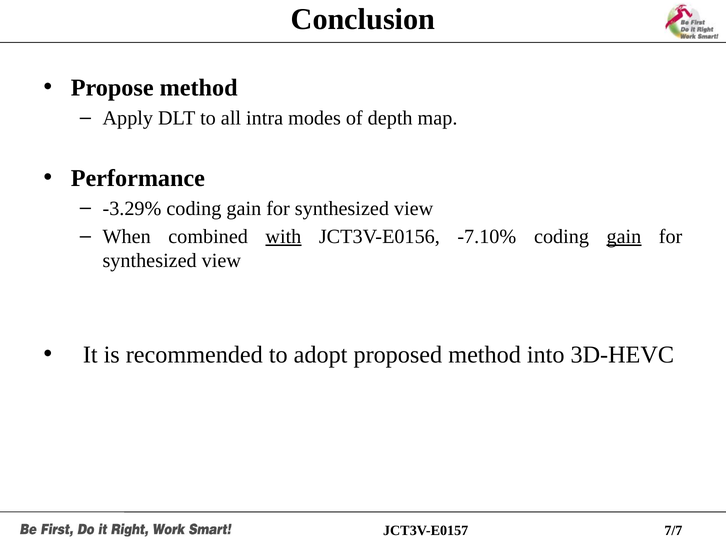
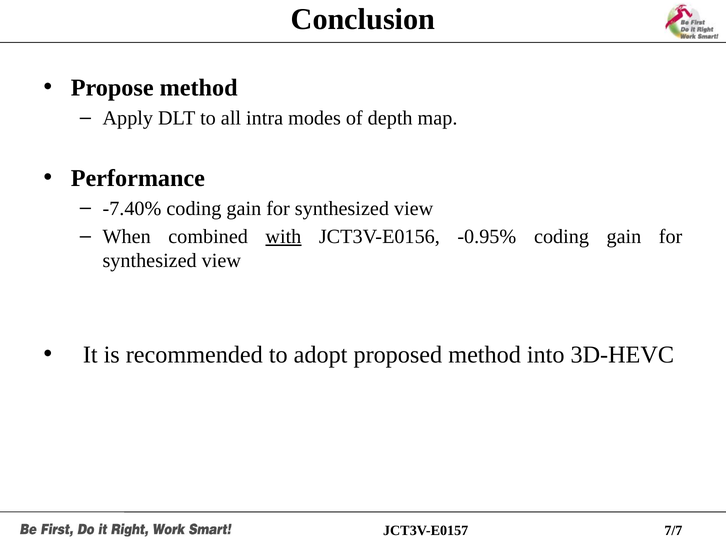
-3.29%: -3.29% -> -7.40% (132, 209)
-7.10%: -7.10% -> -0.95% (487, 237)
gain underline: present -> none (624, 237)
